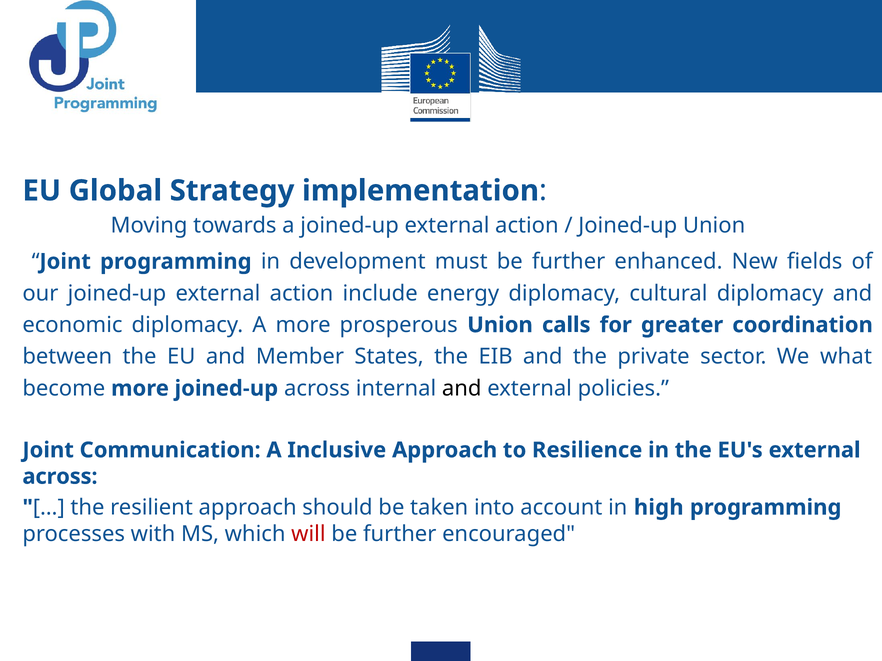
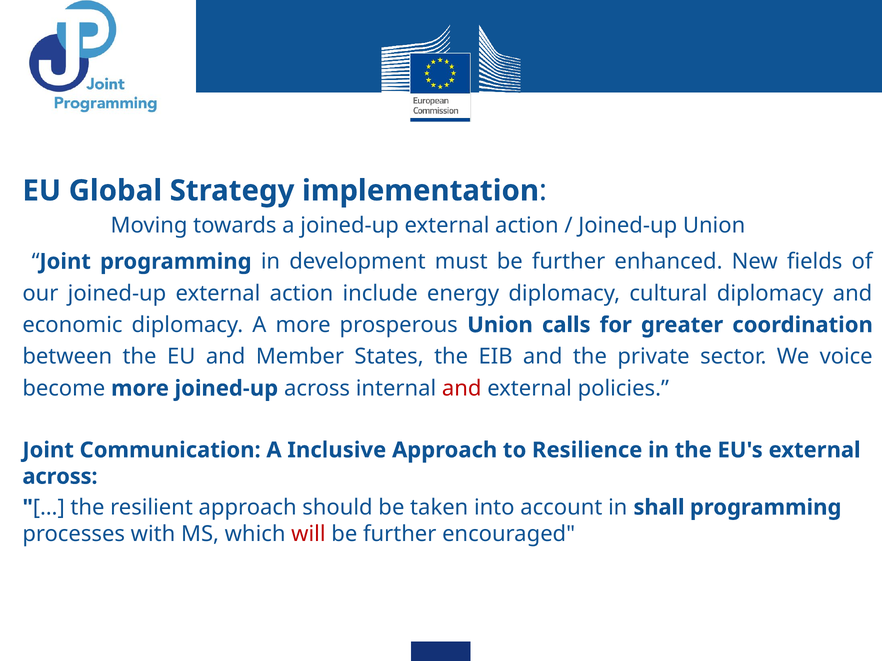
what: what -> voice (846, 357)
and colour: black -> red (462, 389)
high: high -> shall (659, 508)
